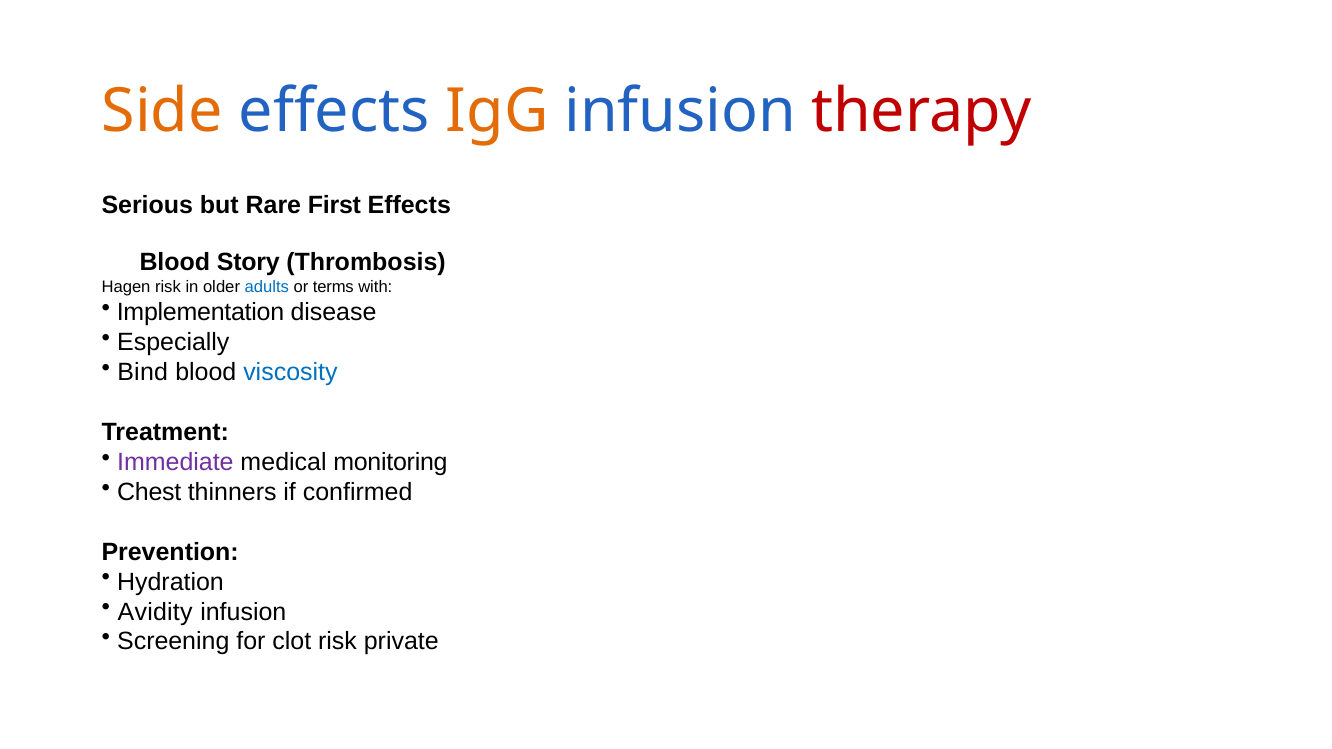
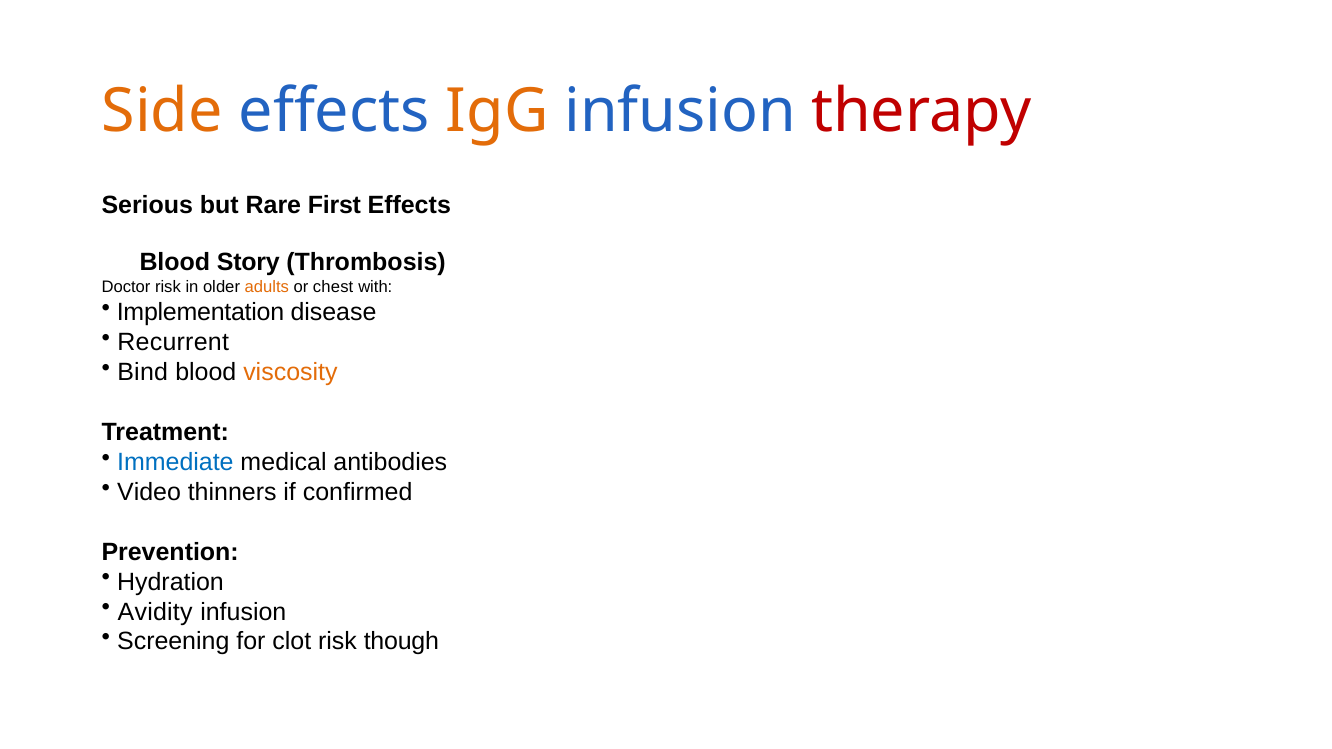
Hagen: Hagen -> Doctor (126, 287)
adults colour: blue -> orange (267, 287)
terms: terms -> chest (333, 287)
Especially: Especially -> Recurrent (173, 342)
viscosity colour: blue -> orange (290, 372)
Immediate colour: purple -> blue (175, 462)
monitoring: monitoring -> antibodies (390, 462)
Chest: Chest -> Video (149, 492)
private: private -> though (401, 642)
